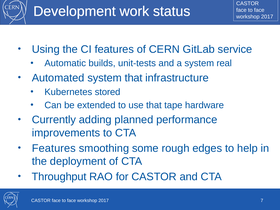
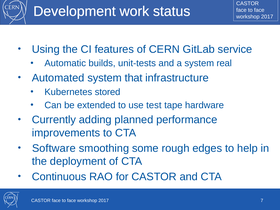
use that: that -> test (154, 105)
Features: Features -> Software (54, 148)
Throughput: Throughput -> Continuous (59, 177)
